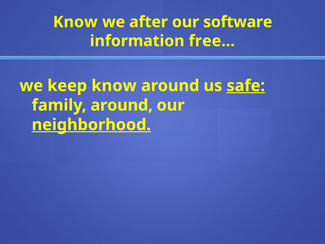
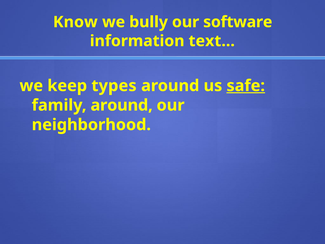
after: after -> bully (149, 22)
free…: free… -> text… (212, 41)
keep know: know -> types (114, 86)
neighborhood underline: present -> none (91, 125)
